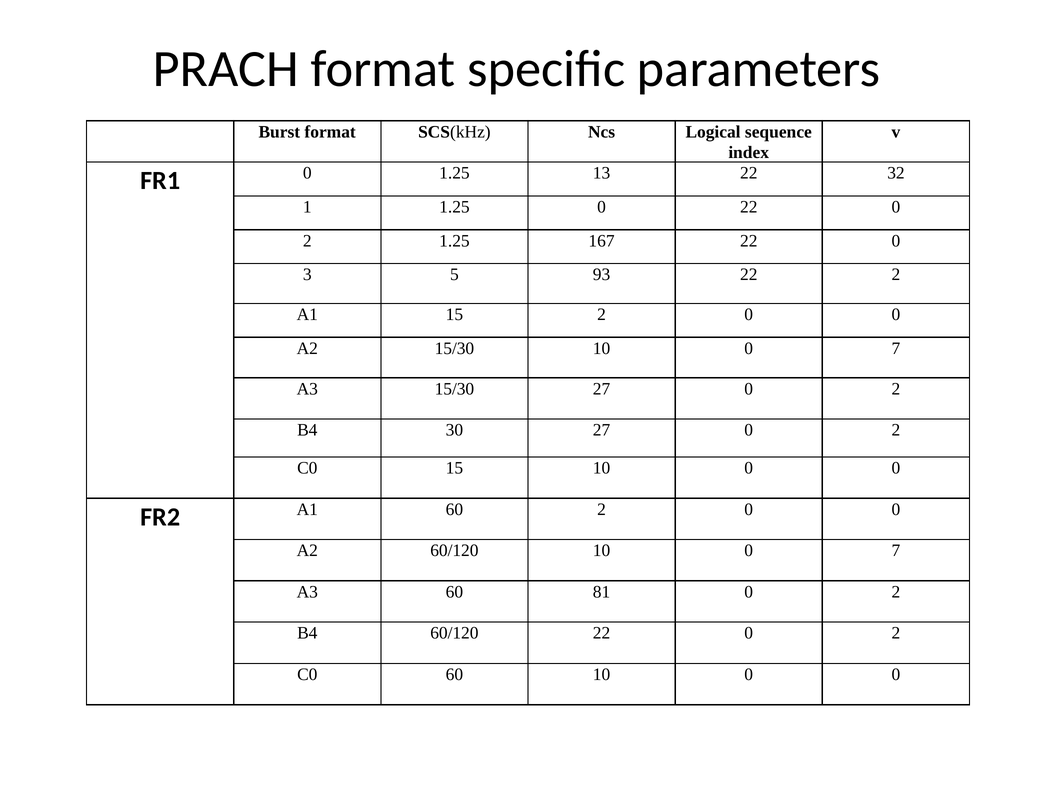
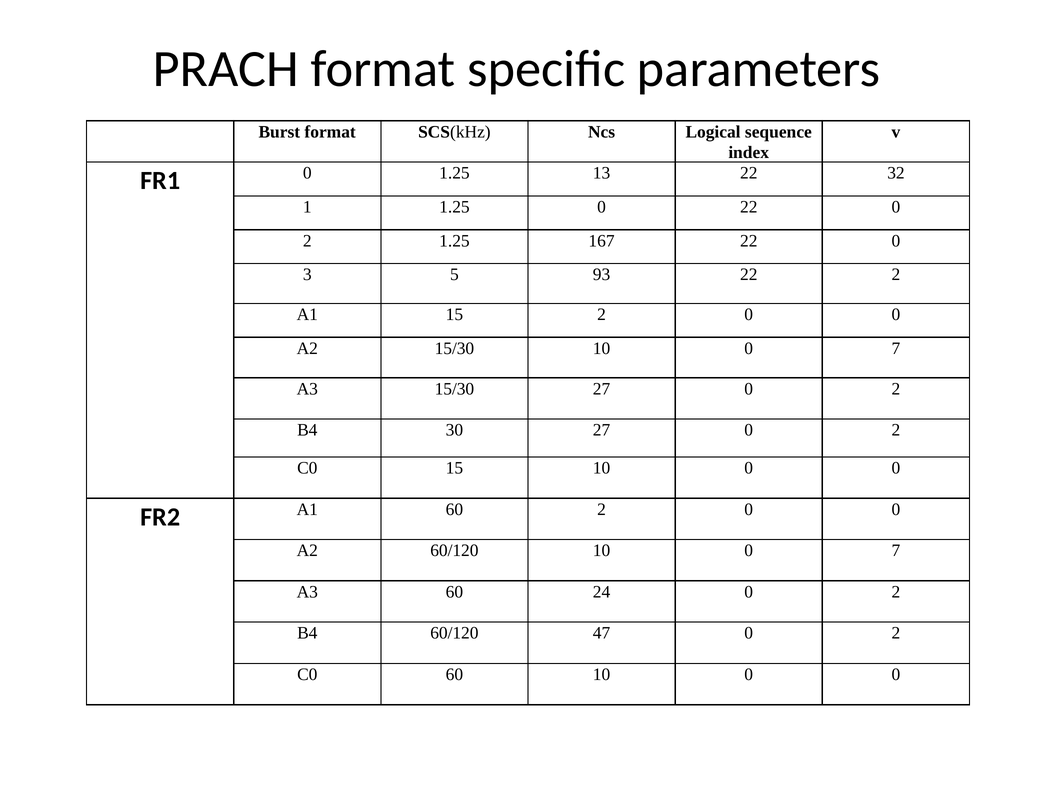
81: 81 -> 24 (602, 592)
60/120 22: 22 -> 47 (602, 633)
